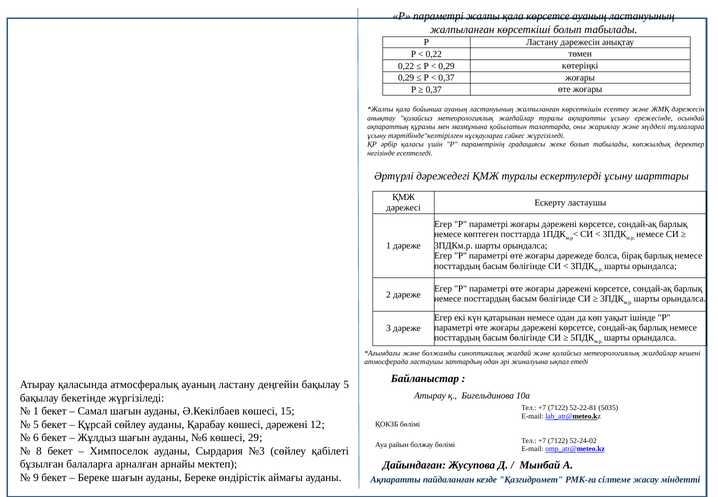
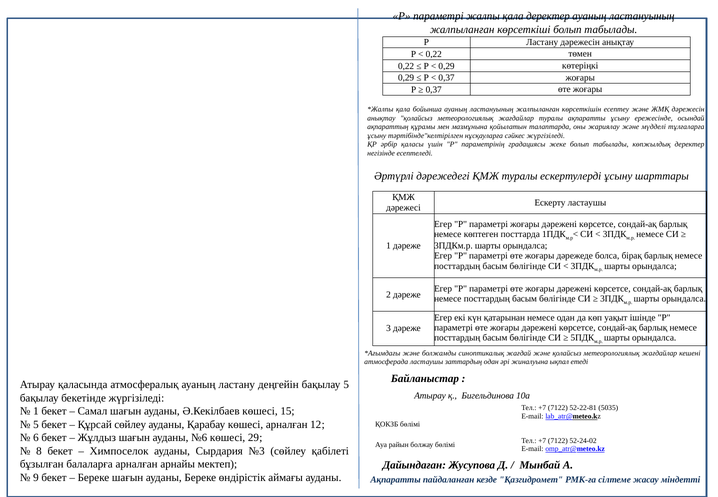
қала көрсетсе: көрсетсе -> деректер (548, 16)
көшесі дәрежені: дәрежені -> арналған (287, 425)
